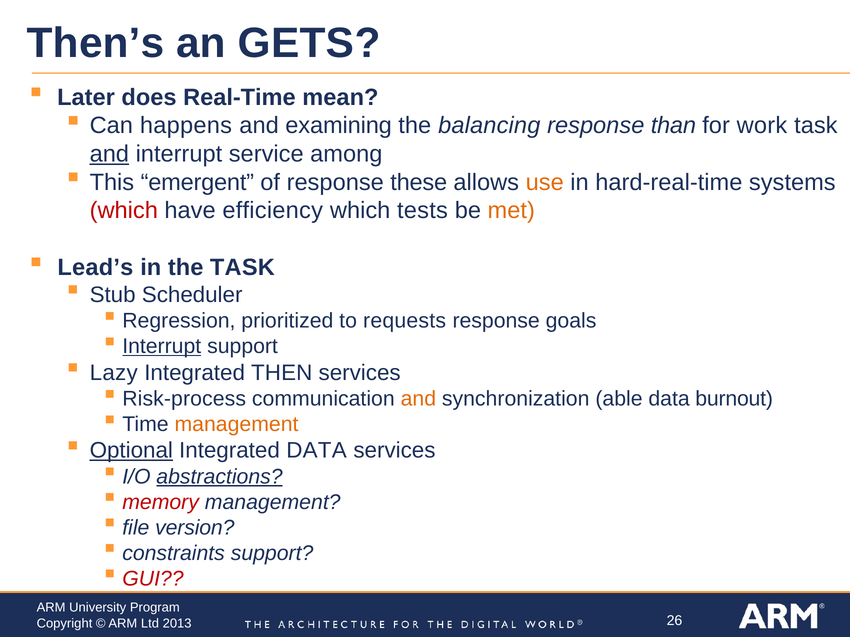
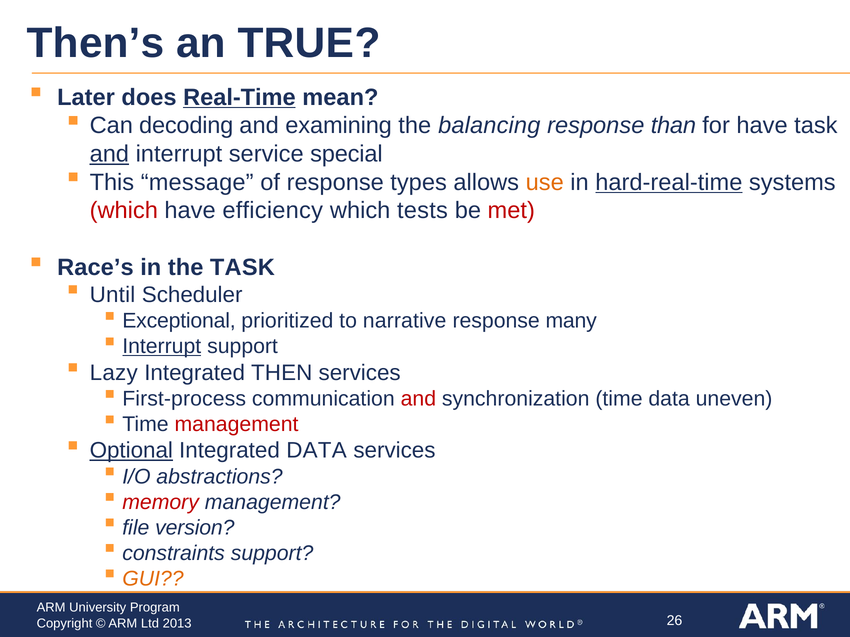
GETS: GETS -> TRUE (309, 43)
Real-Time underline: none -> present (239, 97)
happens: happens -> decoding (186, 126)
for work: work -> have (762, 126)
among: among -> special (346, 154)
emergent: emergent -> message (197, 182)
these: these -> types (419, 182)
hard-real-time underline: none -> present (669, 182)
met colour: orange -> red (511, 211)
Lead’s: Lead’s -> Race’s (95, 268)
Stub: Stub -> Until (112, 295)
Regression: Regression -> Exceptional (179, 321)
requests: requests -> narrative (405, 321)
goals: goals -> many (571, 321)
Risk-process: Risk-process -> First-process (184, 399)
and colour: orange -> red (418, 399)
synchronization able: able -> time (619, 399)
burnout: burnout -> uneven (734, 399)
management colour: orange -> red (236, 425)
abstractions underline: present -> none (220, 477)
GUI colour: red -> orange (153, 579)
